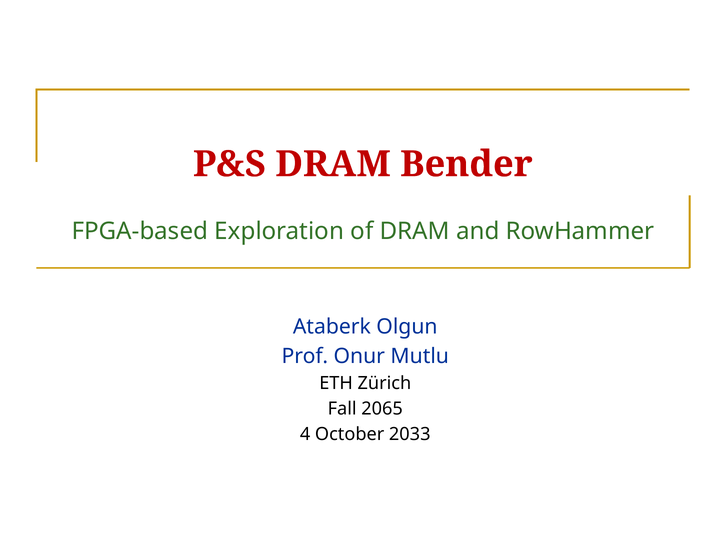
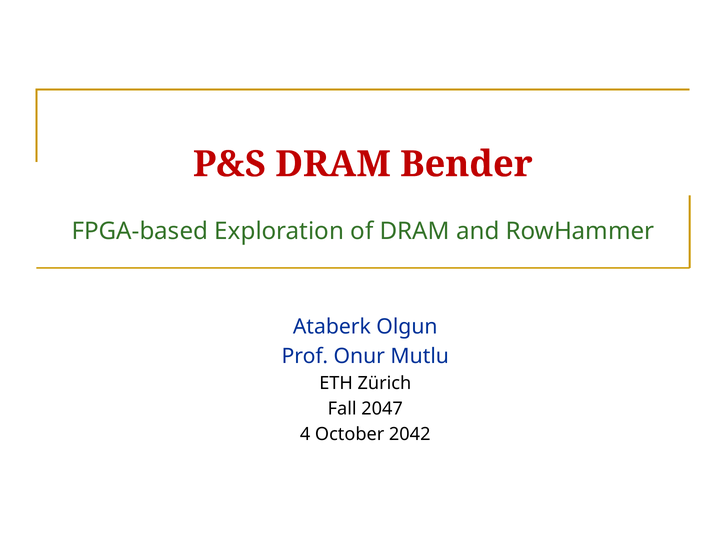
2065: 2065 -> 2047 (382, 408)
2033: 2033 -> 2042 (410, 434)
